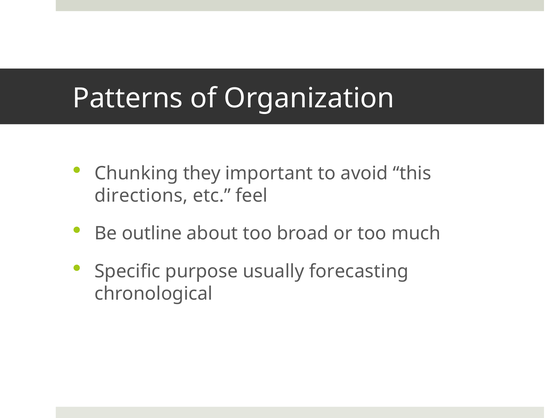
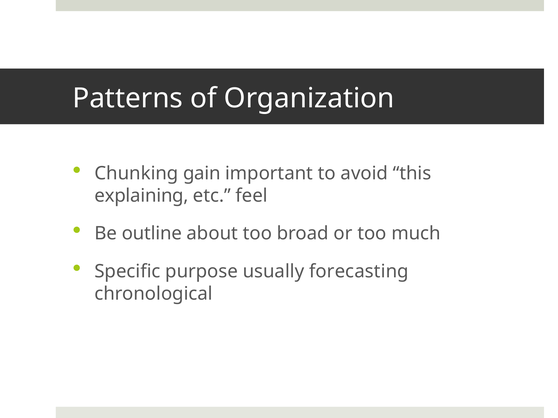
they: they -> gain (202, 174)
directions: directions -> explaining (141, 196)
